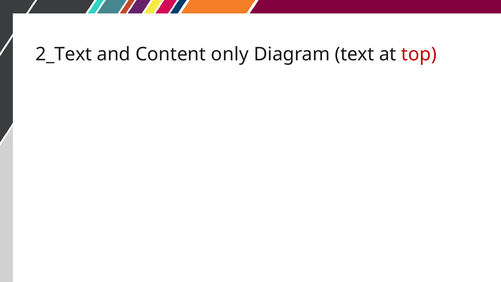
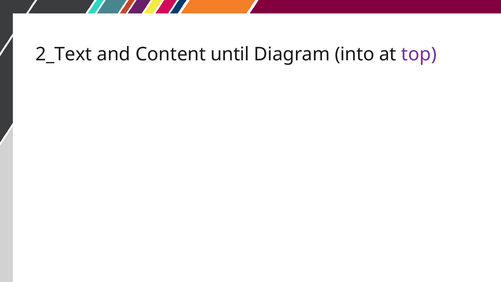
only: only -> until (230, 54)
text: text -> into (355, 54)
top colour: red -> purple (419, 54)
